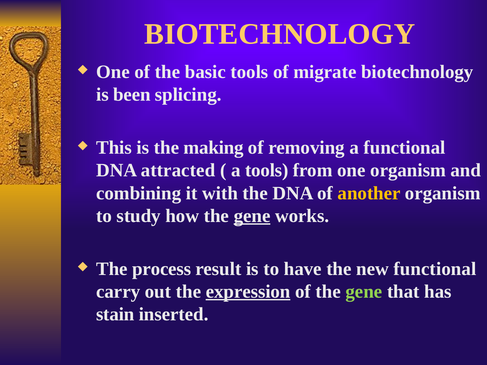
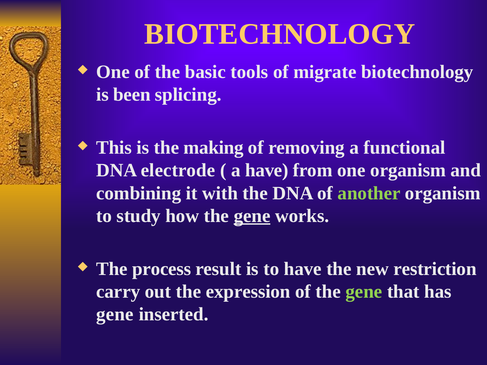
attracted: attracted -> electrode (178, 170)
a tools: tools -> have (267, 170)
another colour: yellow -> light green (369, 193)
new functional: functional -> restriction (435, 269)
expression underline: present -> none (248, 292)
stain: stain -> gene (115, 315)
